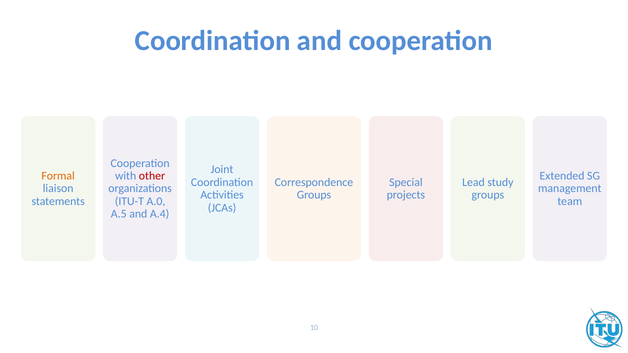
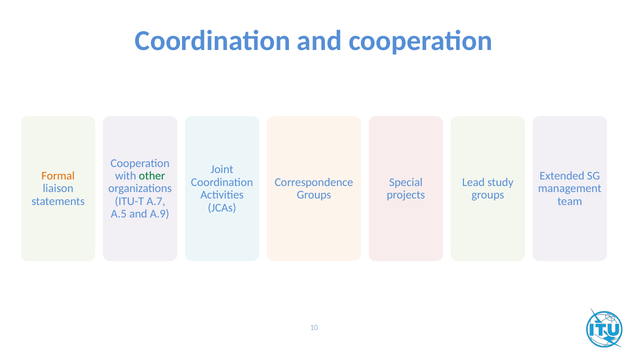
other colour: red -> green (152, 176)
A.0: A.0 -> A.7 (156, 201)
A.4: A.4 -> A.9 (160, 214)
